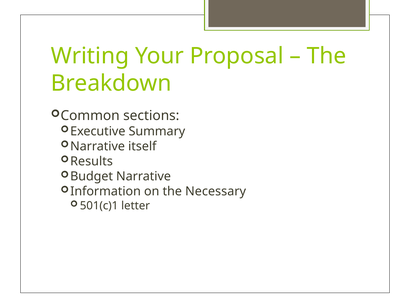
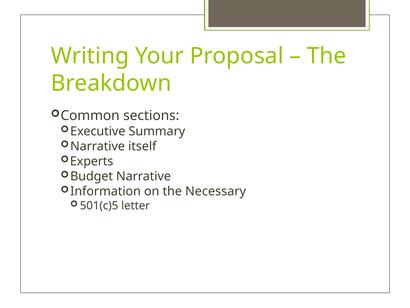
Results: Results -> Experts (92, 161)
501(c)1: 501(c)1 -> 501(c)5 (99, 205)
